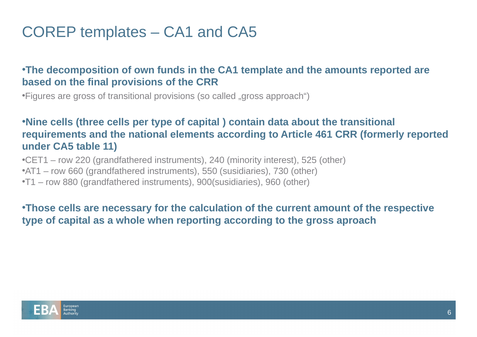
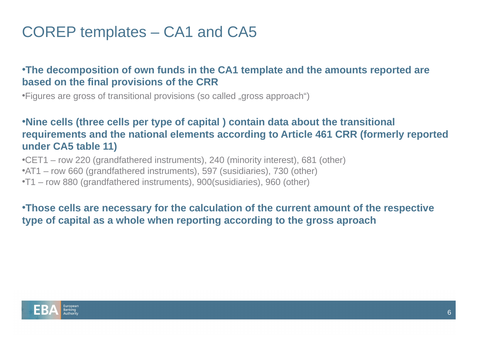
525: 525 -> 681 (309, 160)
550: 550 -> 597 (210, 171)
